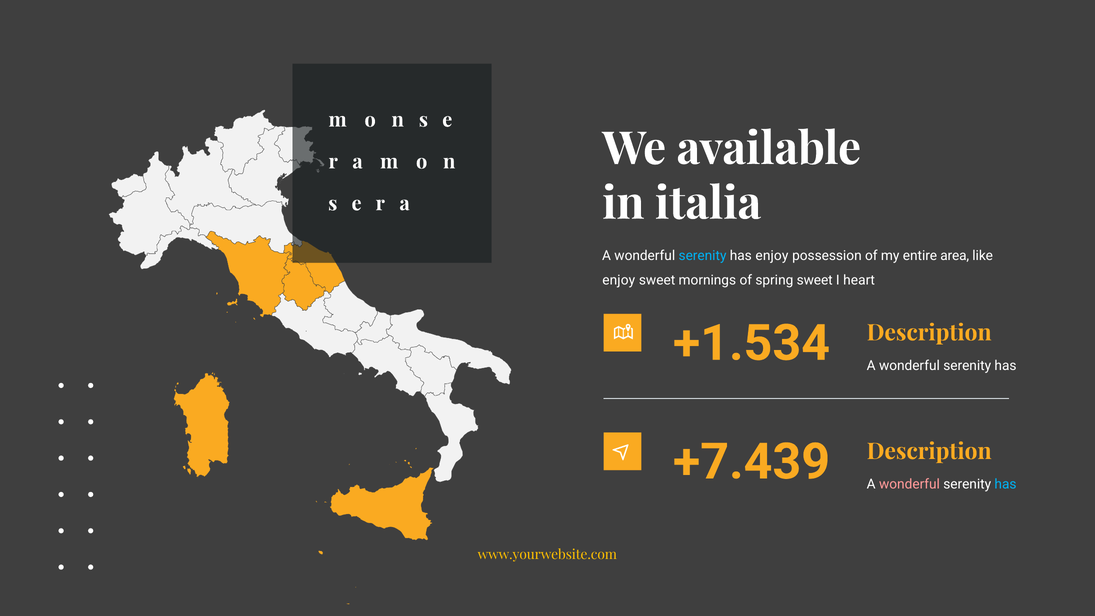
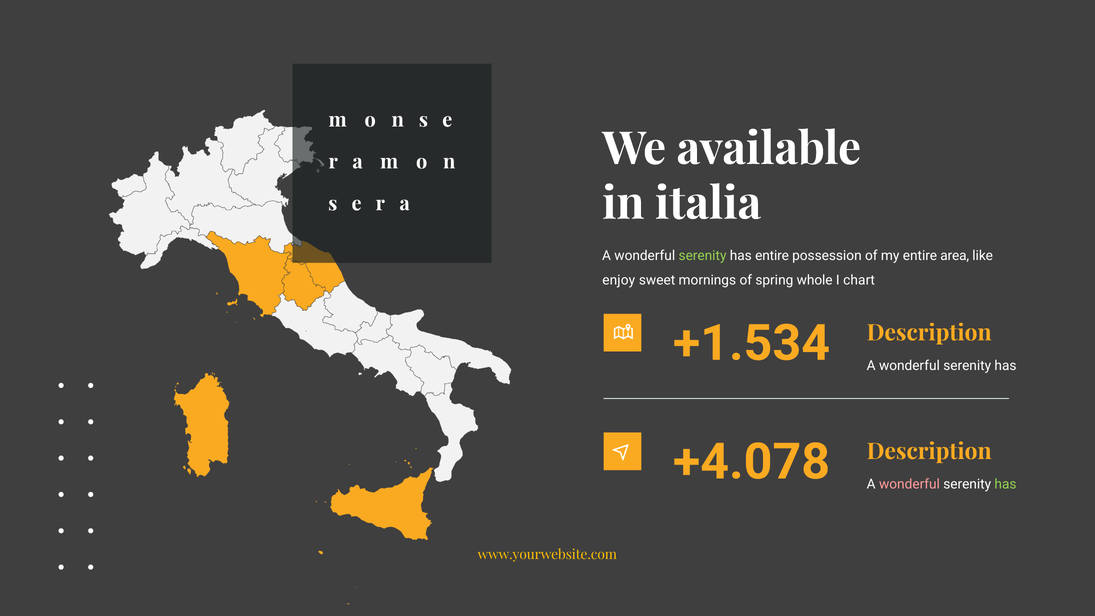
serenity colour: light blue -> light green (703, 256)
has enjoy: enjoy -> entire (772, 256)
spring sweet: sweet -> whole (815, 280)
heart: heart -> chart (859, 280)
+7.439: +7.439 -> +4.078 (751, 462)
has colour: light blue -> light green (1005, 484)
